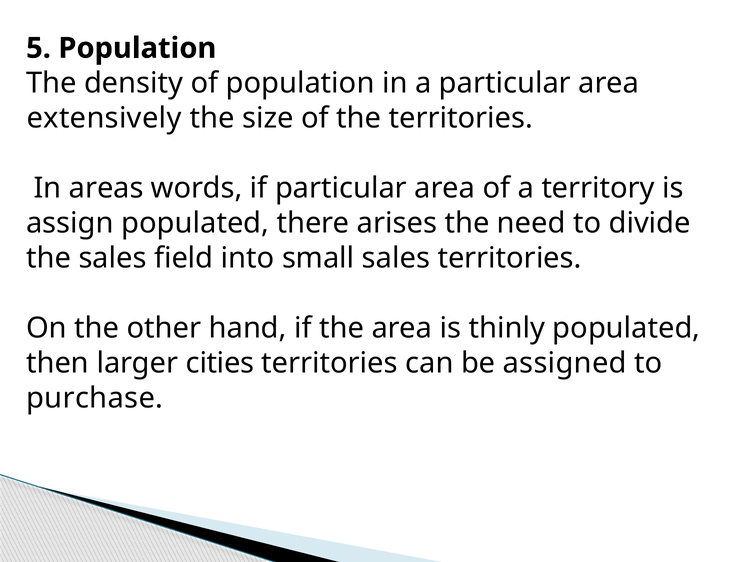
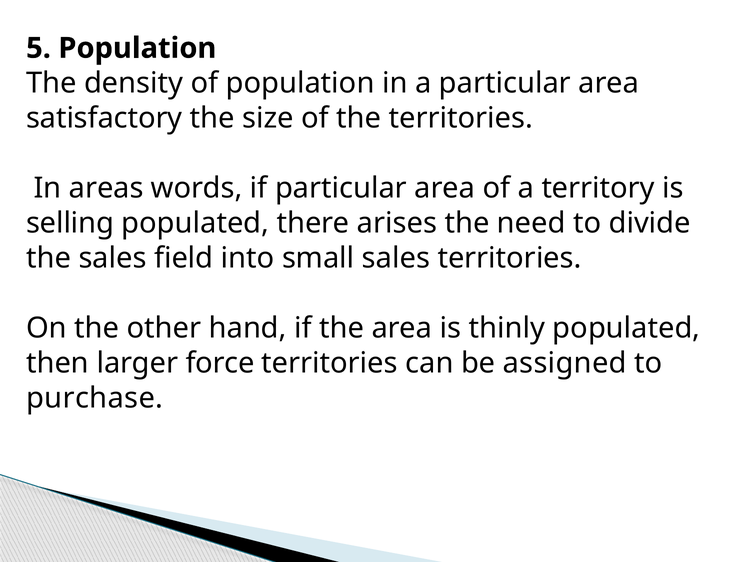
extensively: extensively -> satisfactory (104, 118)
assign: assign -> selling (70, 223)
cities: cities -> force (220, 363)
